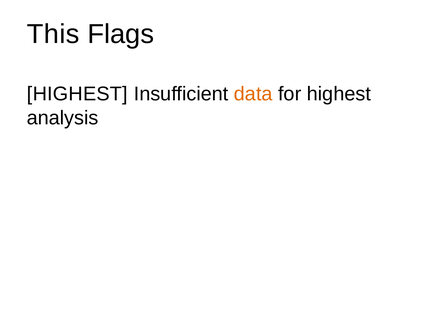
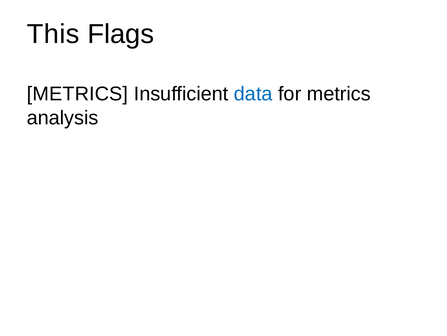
HIGHEST: HIGHEST -> METRICS (77, 94)
data colour: orange -> blue (253, 94)
for highest: highest -> metrics (339, 94)
